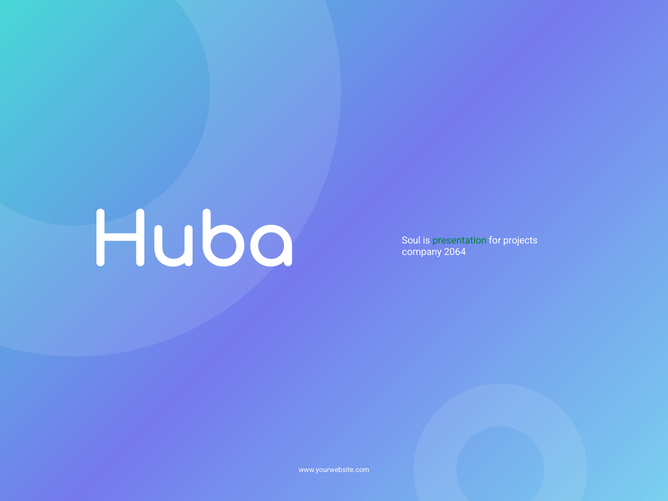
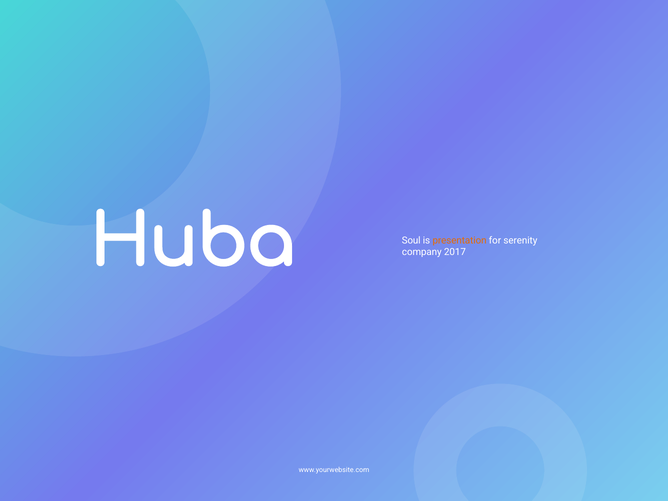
presentation colour: green -> orange (460, 241)
projects: projects -> serenity (520, 241)
2064: 2064 -> 2017 (455, 252)
